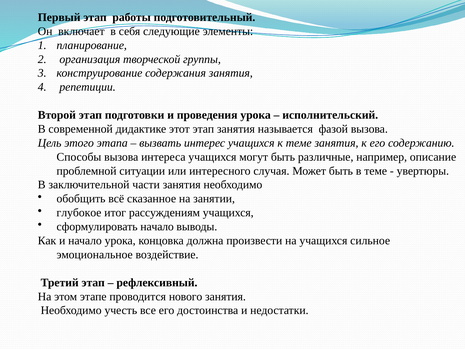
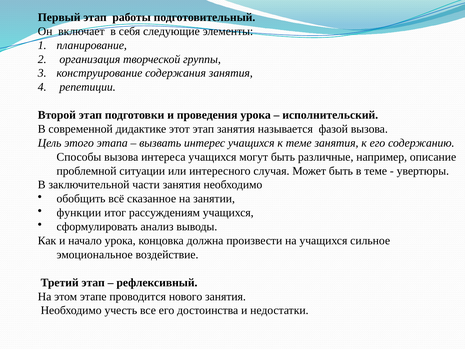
глубокое: глубокое -> функции (79, 213)
сформулировать начало: начало -> анализ (157, 227)
